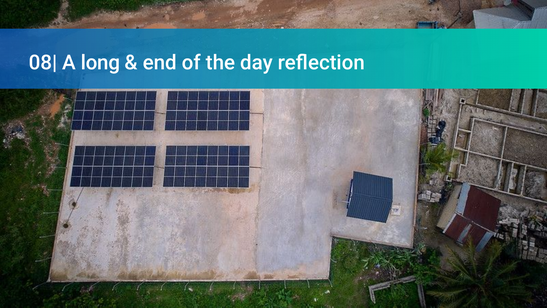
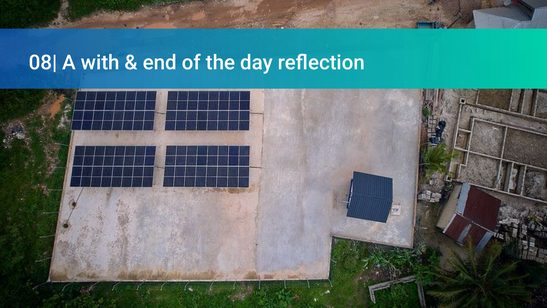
long: long -> with (100, 63)
